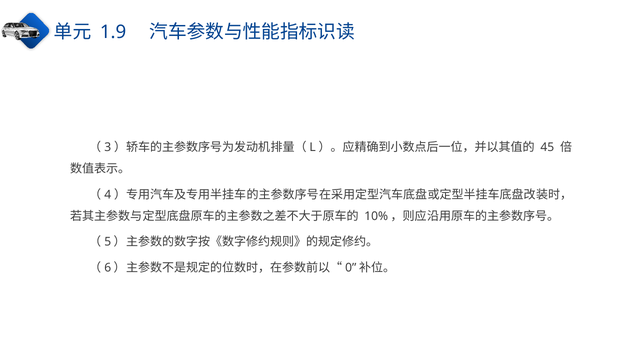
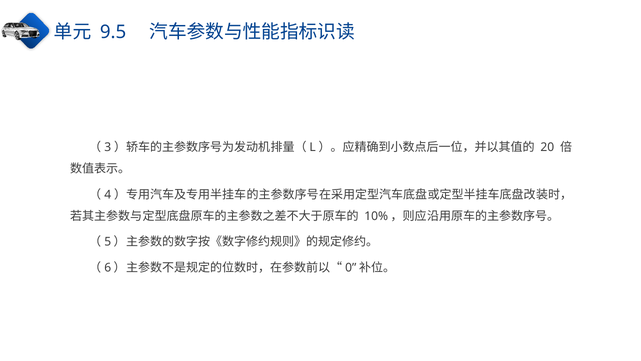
1.9: 1.9 -> 9.5 (113, 32)
45: 45 -> 20 (547, 147)
